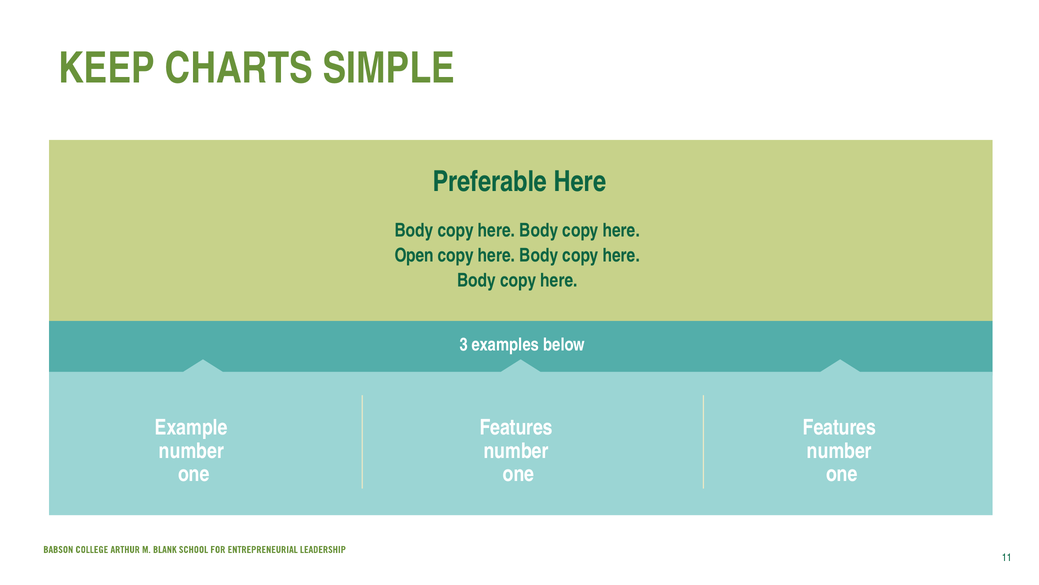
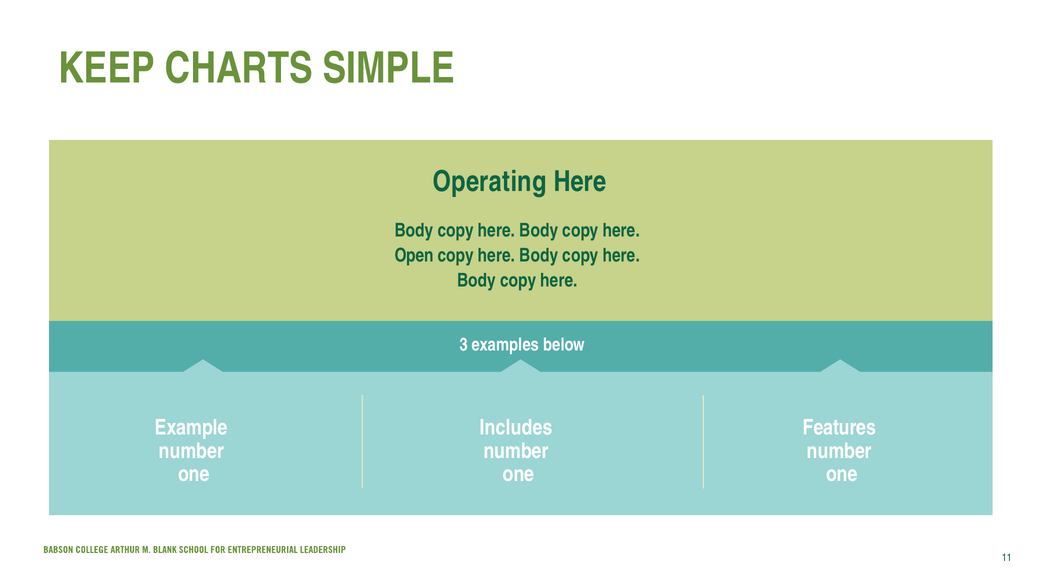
Preferable: Preferable -> Operating (490, 182)
Features: Features -> Includes (516, 427)
